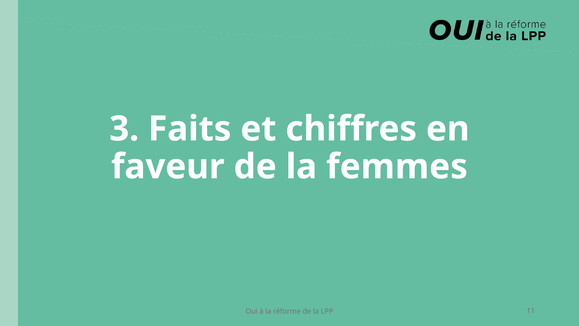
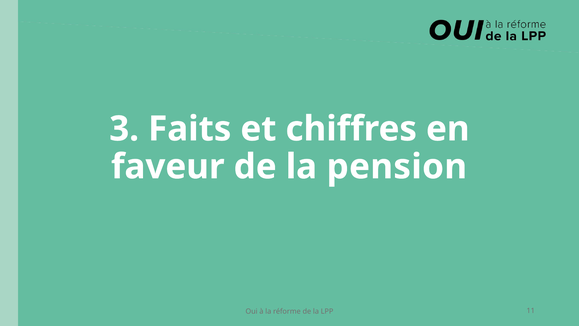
femmes: femmes -> pension (397, 167)
